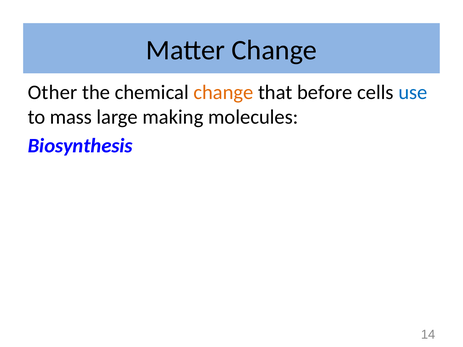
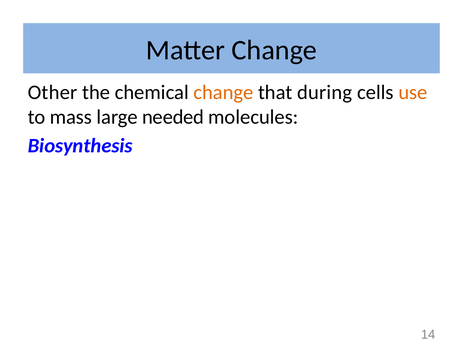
before: before -> during (325, 92)
use colour: blue -> orange (413, 92)
making: making -> needed (173, 117)
